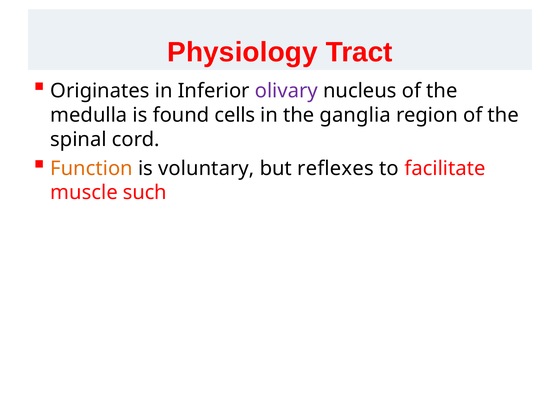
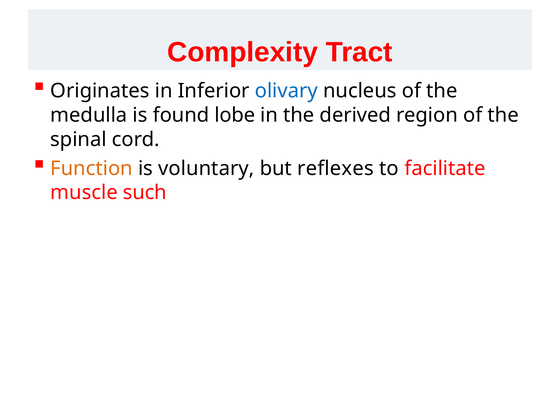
Physiology: Physiology -> Complexity (243, 52)
olivary colour: purple -> blue (286, 91)
cells: cells -> lobe (235, 115)
ganglia: ganglia -> derived (355, 115)
